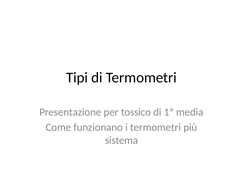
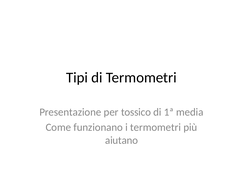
sistema: sistema -> aiutano (122, 140)
